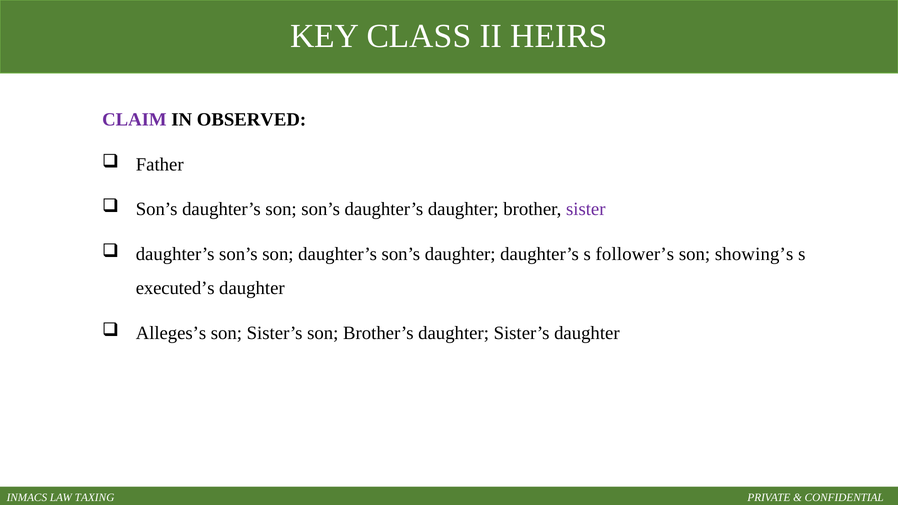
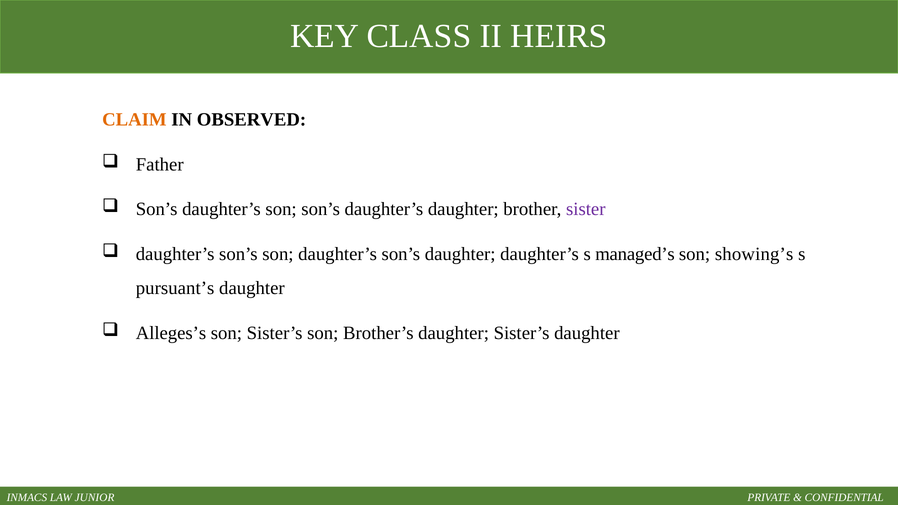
CLAIM colour: purple -> orange (134, 119)
follower’s: follower’s -> managed’s (635, 254)
executed’s: executed’s -> pursuant’s (175, 288)
TAXING: TAXING -> JUNIOR (95, 498)
